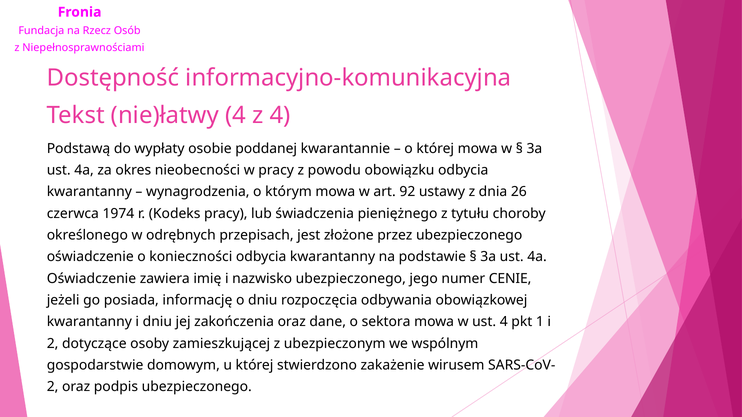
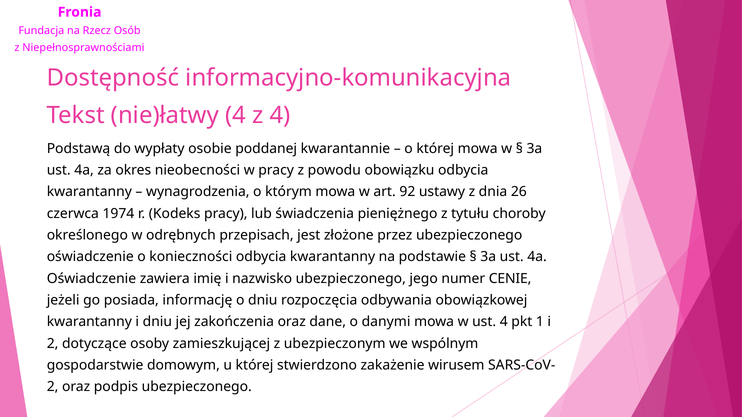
sektora: sektora -> danymi (386, 322)
